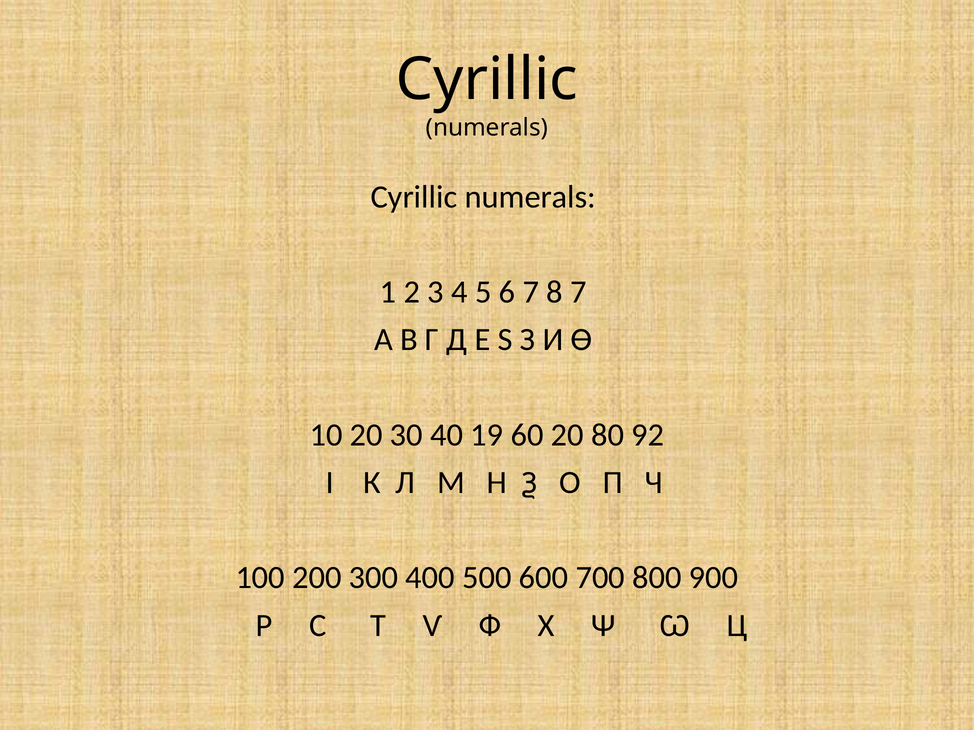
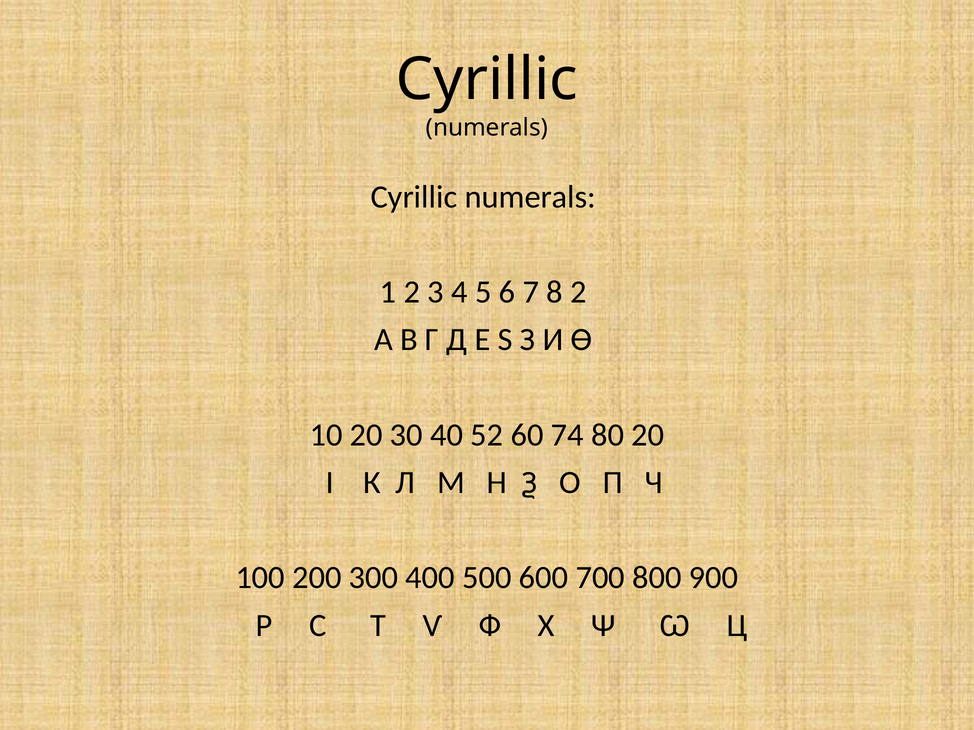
8 7: 7 -> 2 (578, 292)
19: 19 -> 52 (487, 435)
60 20: 20 -> 74 (567, 435)
80 92: 92 -> 20 (648, 435)
